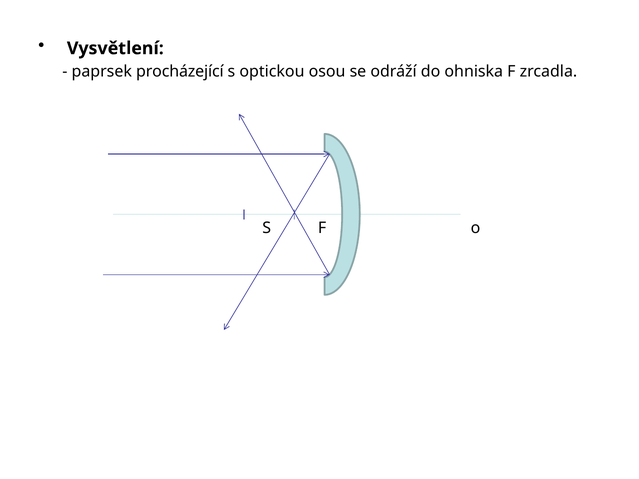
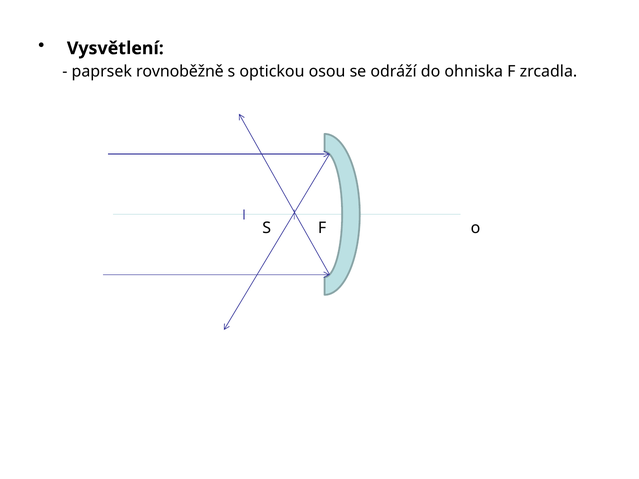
procházející: procházející -> rovnoběžně (180, 72)
